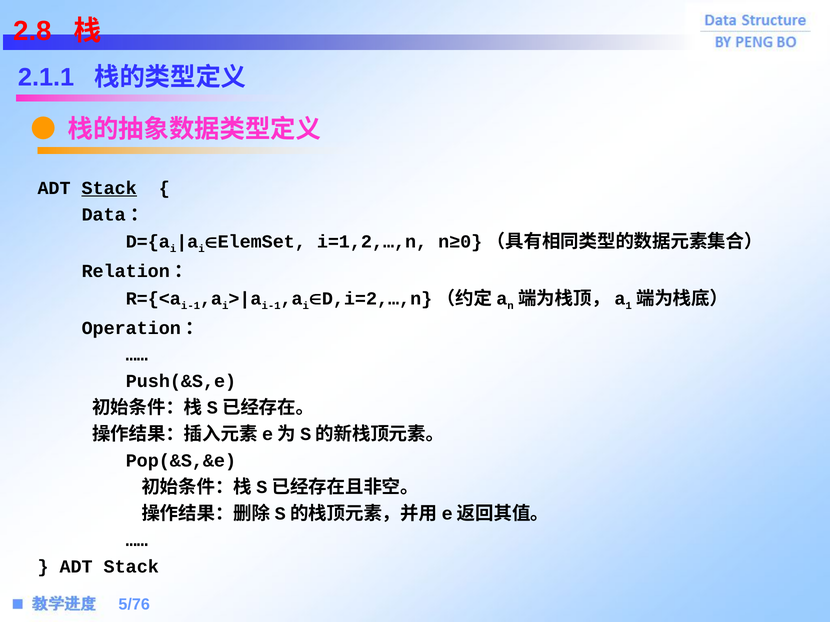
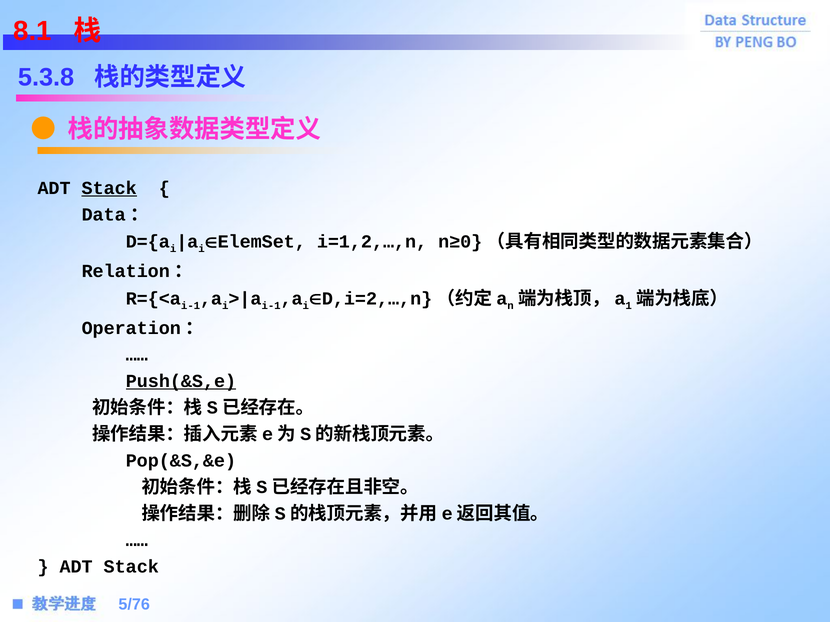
2.8: 2.8 -> 8.1 (33, 31)
2.1.1: 2.1.1 -> 5.3.8 (46, 77)
Push(&S,e underline: none -> present (181, 381)
